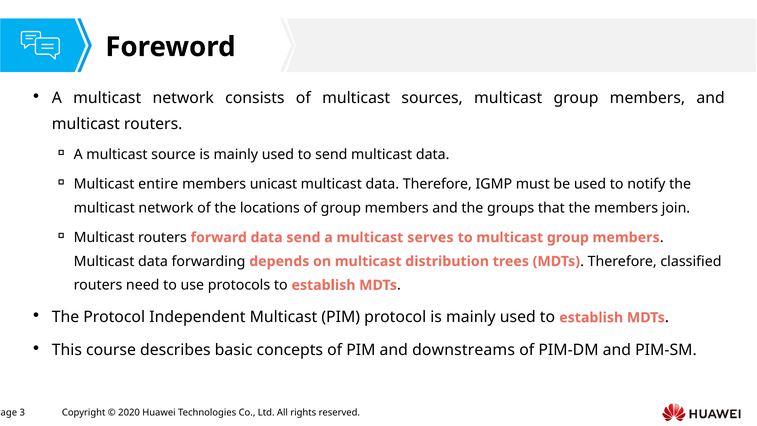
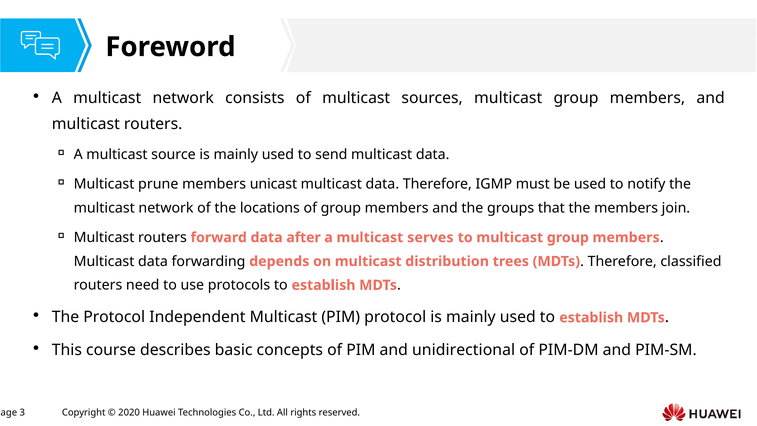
entire: entire -> prune (158, 184)
data send: send -> after (304, 237)
downstreams: downstreams -> unidirectional (464, 350)
